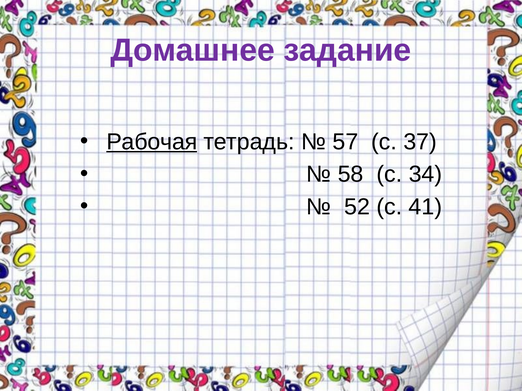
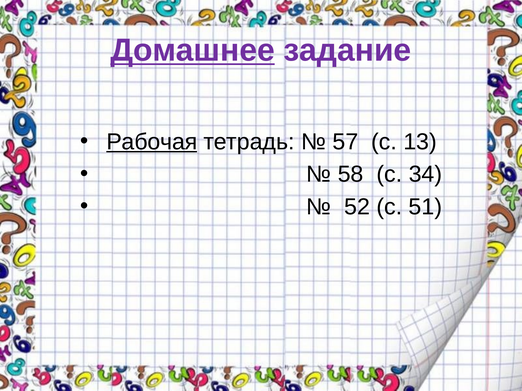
Домашнее underline: none -> present (193, 51)
37: 37 -> 13 (420, 142)
41: 41 -> 51 (425, 207)
